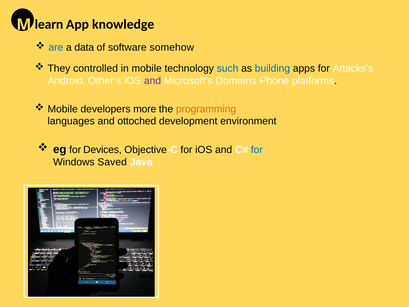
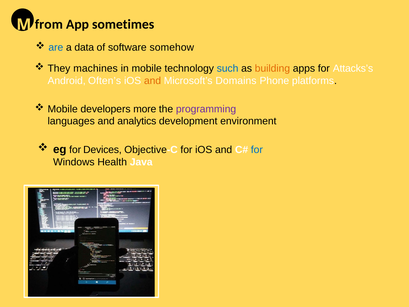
learn: learn -> from (49, 24)
knowledge: knowledge -> sometimes (123, 24)
controlled: controlled -> machines (96, 68)
building colour: blue -> orange (272, 68)
Other’s: Other’s -> Often’s (105, 81)
and colour: purple -> orange (153, 81)
programming colour: orange -> purple (206, 109)
ottoched: ottoched -> analytics (137, 121)
Saved: Saved -> Health (112, 162)
